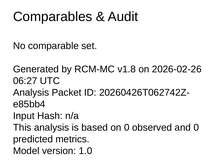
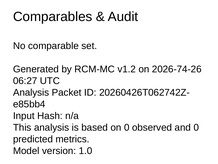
v1.8: v1.8 -> v1.2 (127, 69)
2026-02-26: 2026-02-26 -> 2026-74-26 (177, 69)
